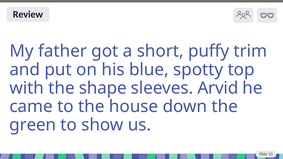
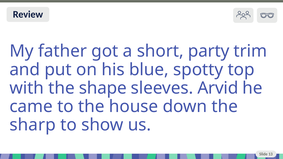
puffy: puffy -> party (209, 51)
green: green -> sharp (33, 125)
